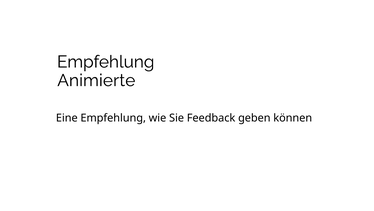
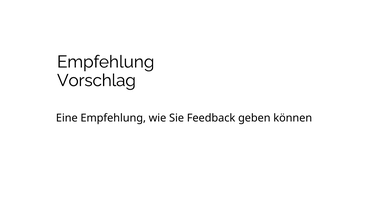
Animierte: Animierte -> Vorschlag (96, 80)
